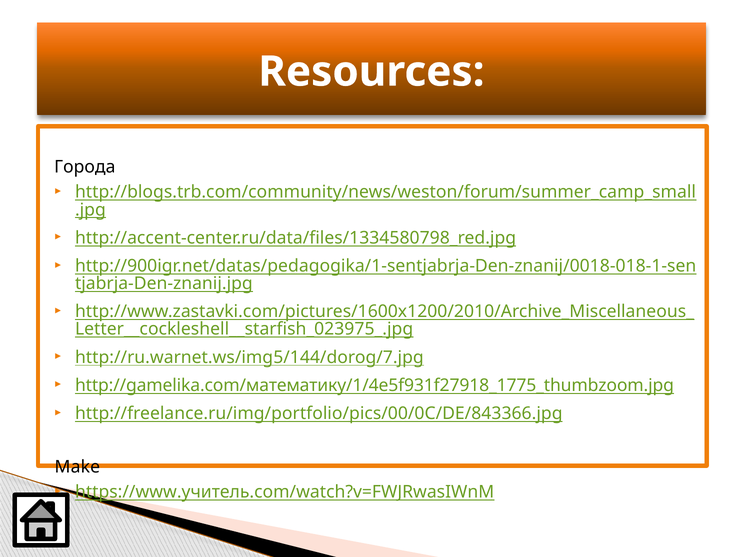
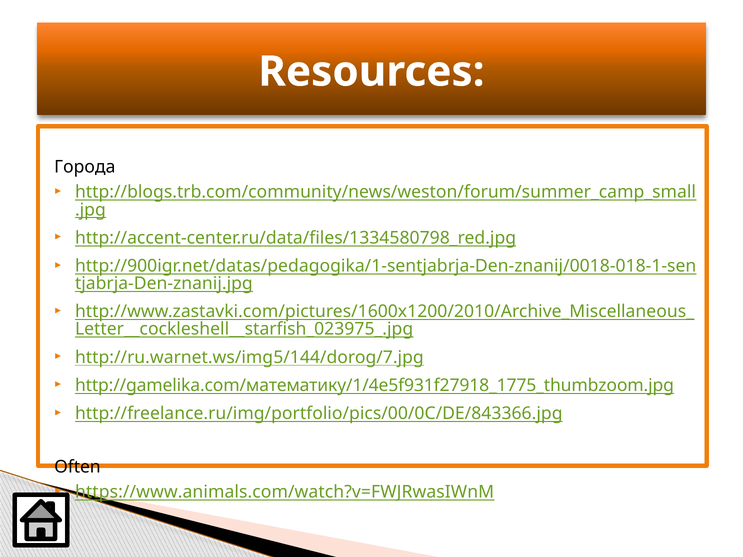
Make: Make -> Often (77, 467)
https://www.учитель.com/watch?v=FWJRwasIWnM: https://www.учитель.com/watch?v=FWJRwasIWnM -> https://www.animals.com/watch?v=FWJRwasIWnM (285, 492)
